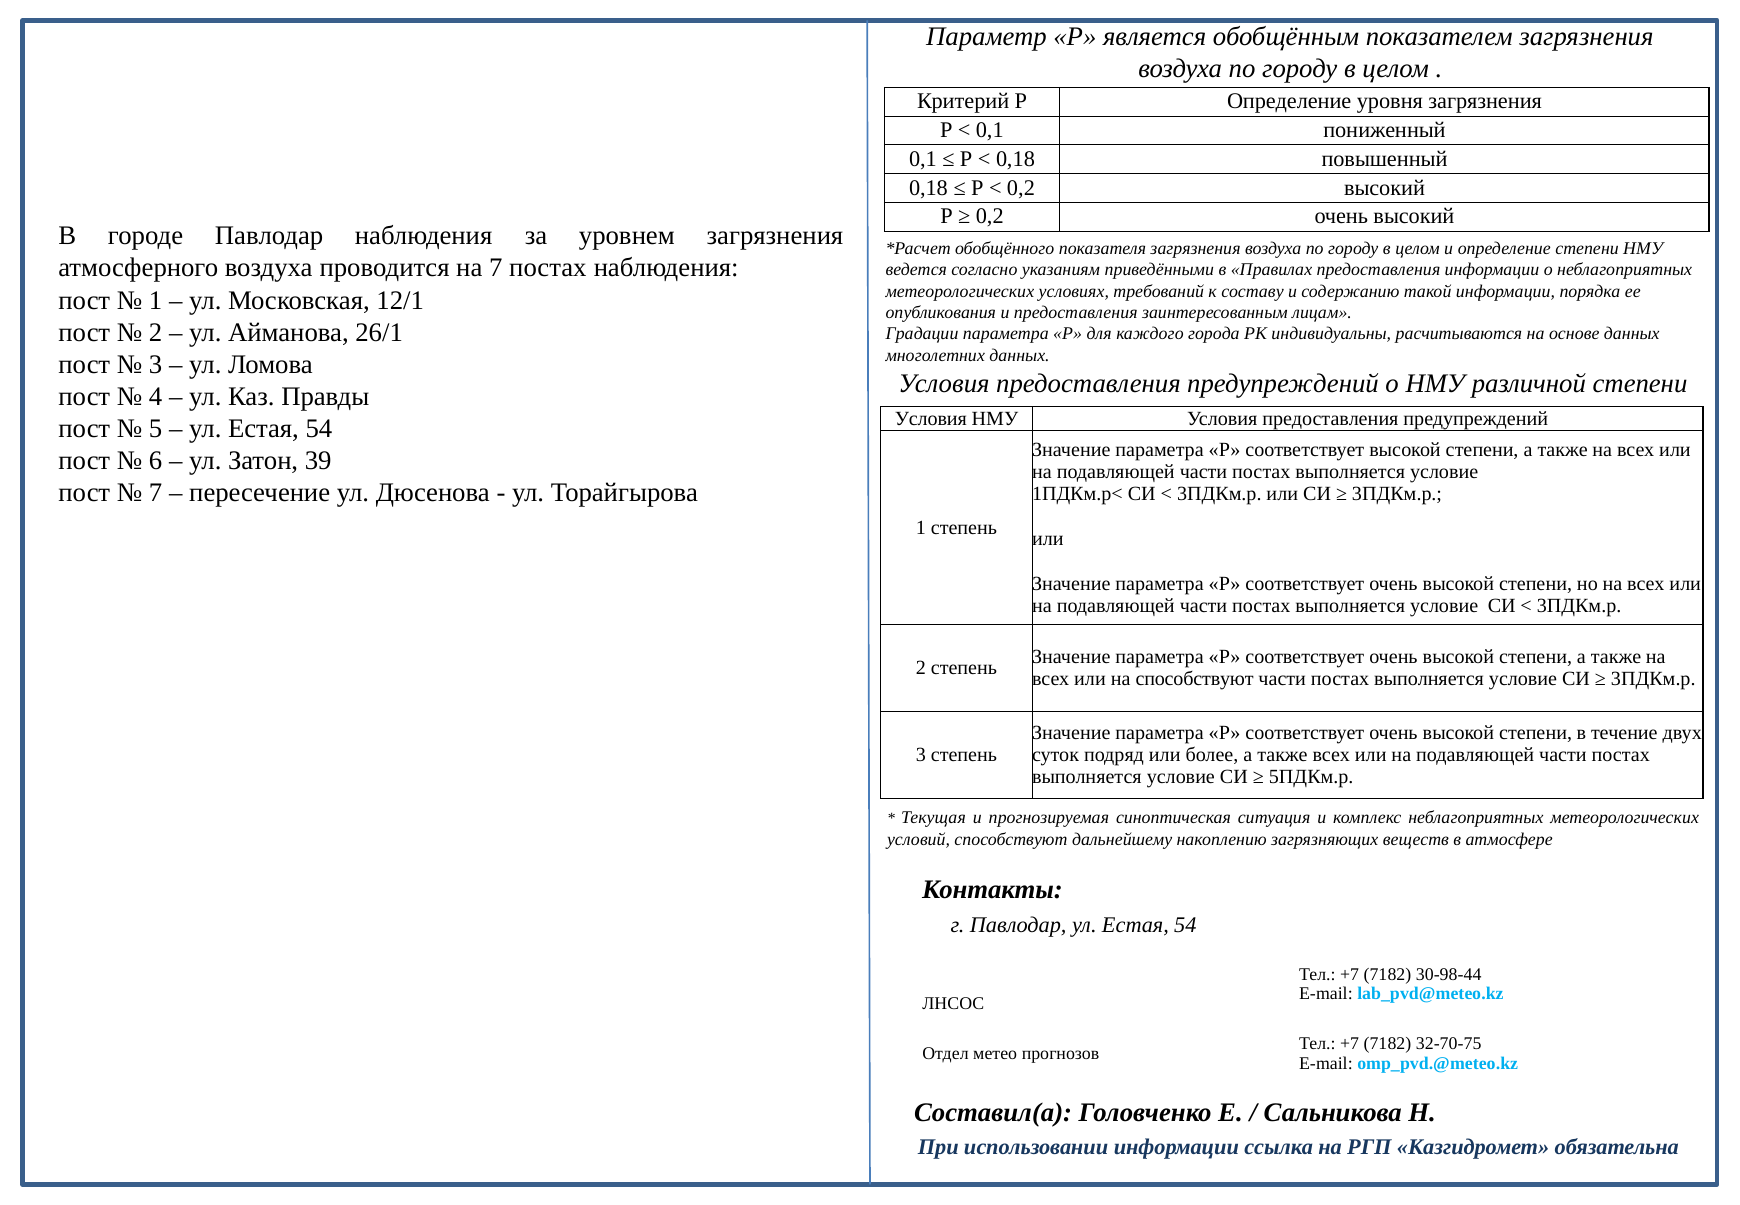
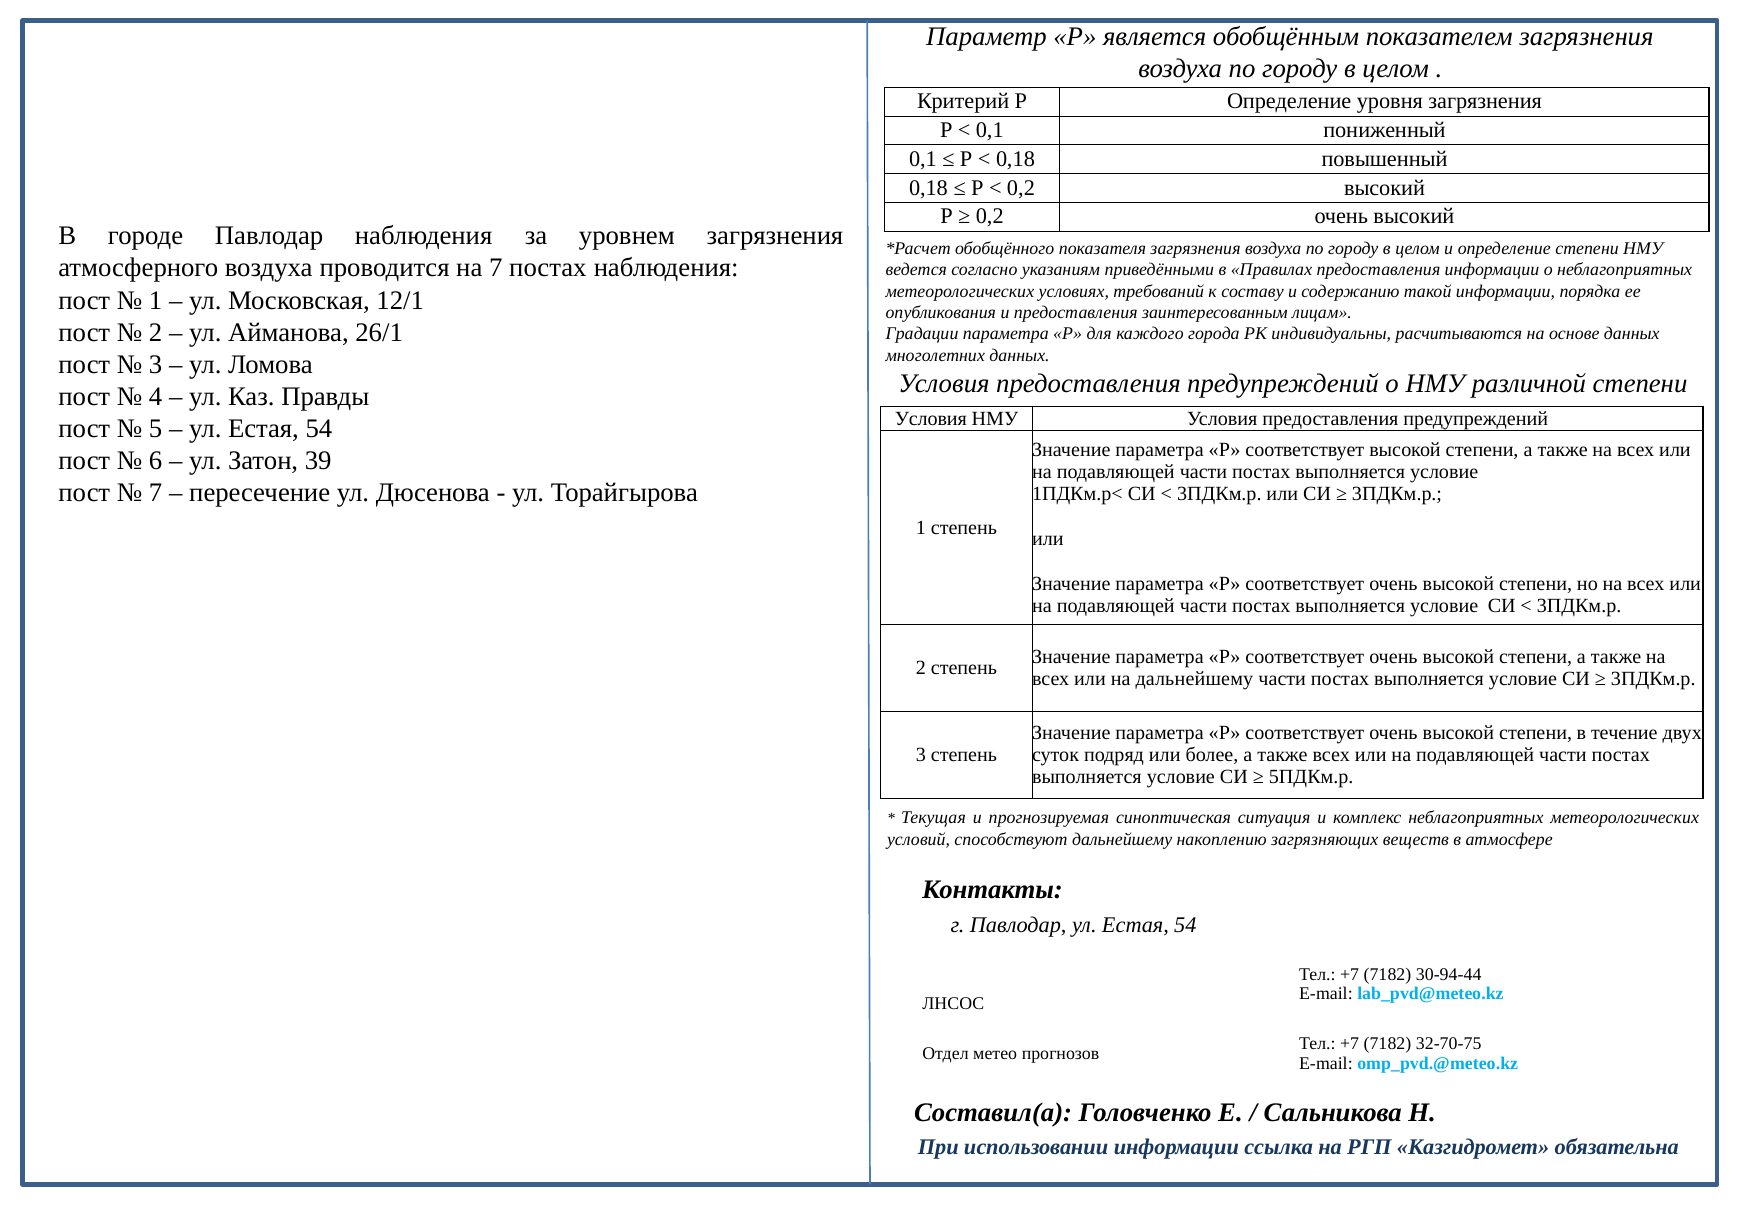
на способствуют: способствуют -> дальнейшему (1194, 679)
30-98-44: 30-98-44 -> 30-94-44 (1449, 974)
